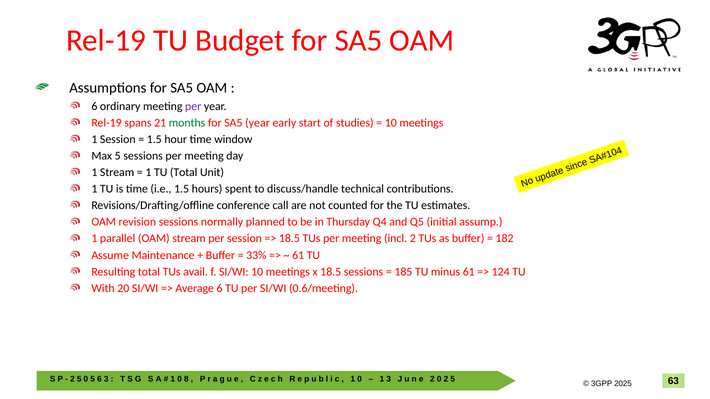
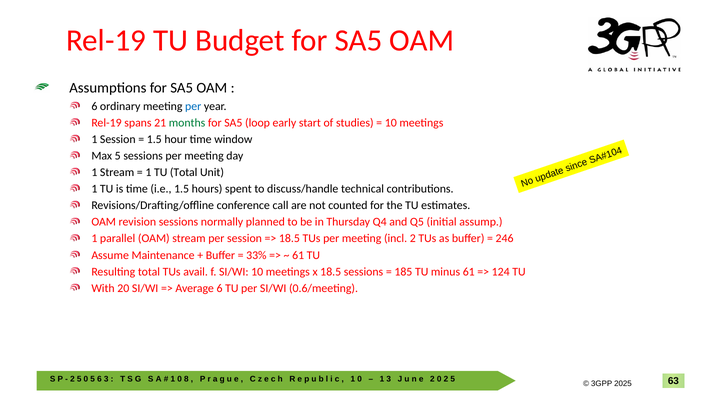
per colour: purple -> blue (193, 106)
SA5 year: year -> loop (258, 123)
182: 182 -> 246 (505, 239)
